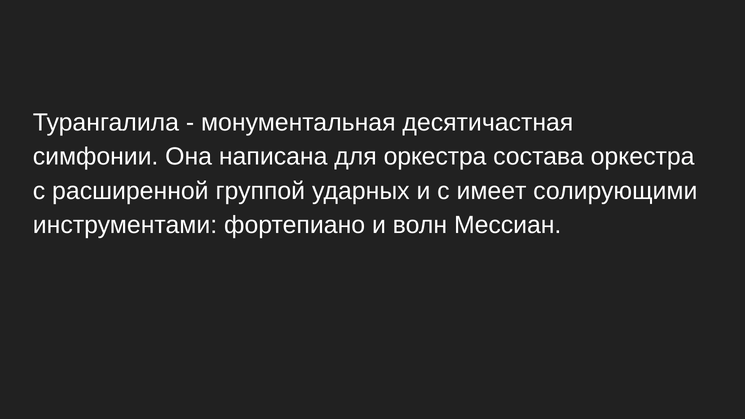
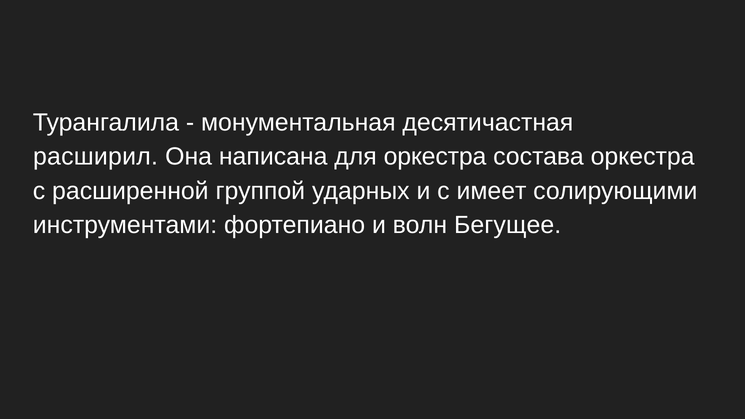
симфонии: симфонии -> расширил (95, 157)
Мессиан: Мессиан -> Бегущее (508, 225)
